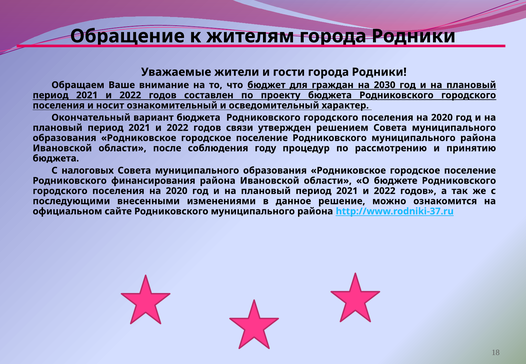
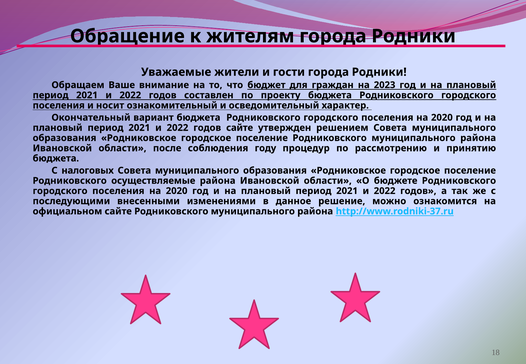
2030: 2030 -> 2023 (385, 85)
годов связи: связи -> сайте (240, 128)
финансирования: финансирования -> осуществляемые (153, 181)
